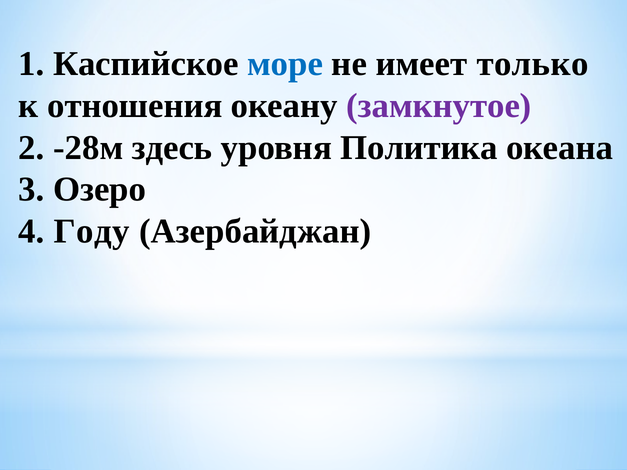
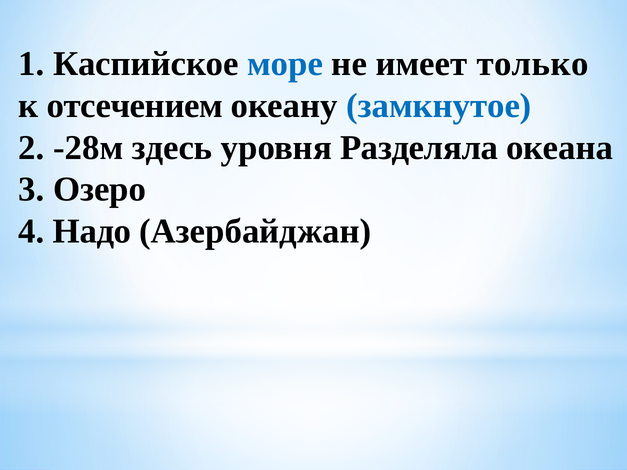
отношения: отношения -> отсечением (135, 106)
замкнутое colour: purple -> blue (439, 106)
Политика: Политика -> Разделяла (419, 148)
Году: Году -> Надо (92, 231)
